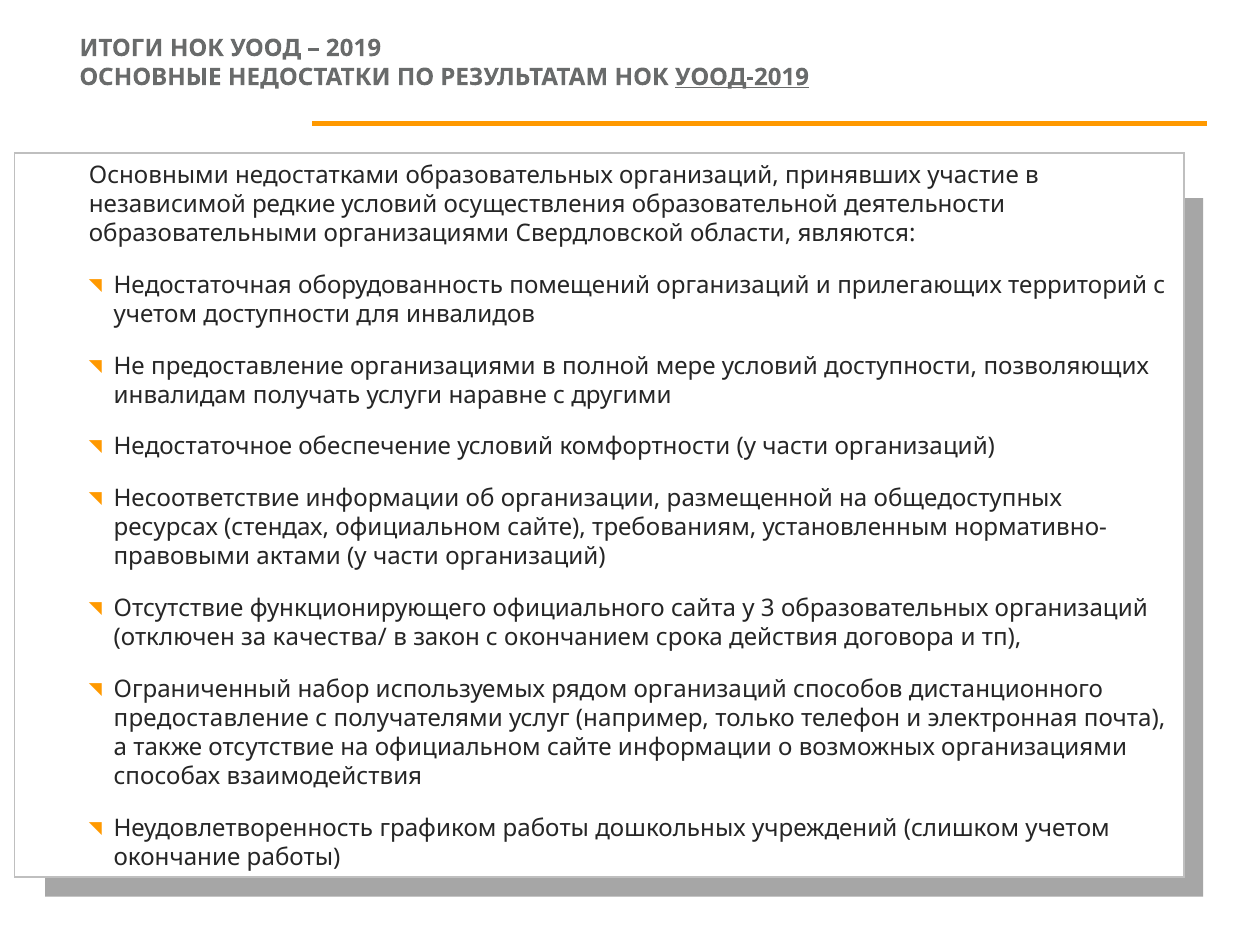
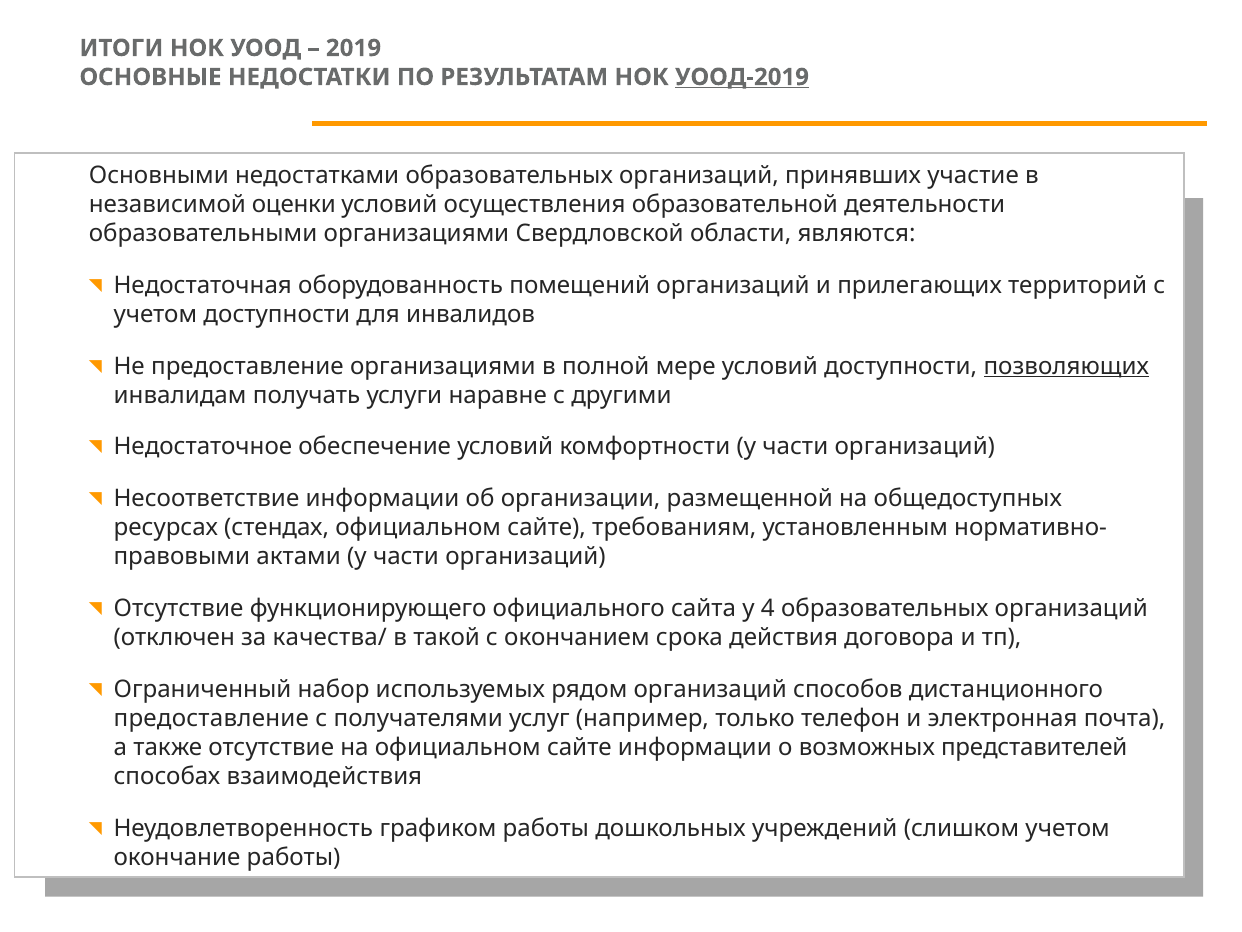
редкие: редкие -> оценки (294, 204)
позволяющих underline: none -> present (1066, 366)
3: 3 -> 4 (768, 608)
закон: закон -> такой (447, 637)
возможных организациями: организациями -> представителей (1034, 747)
